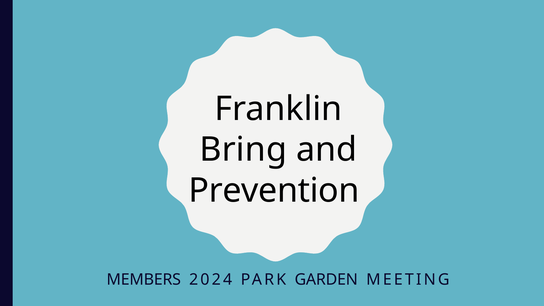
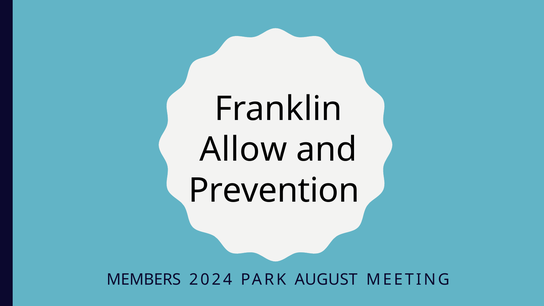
Bring: Bring -> Allow (243, 150)
GARDEN: GARDEN -> AUGUST (326, 279)
